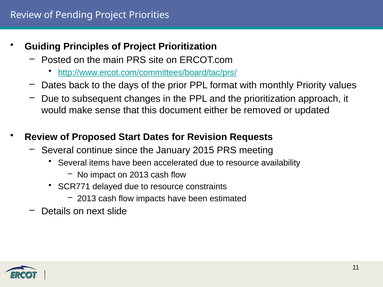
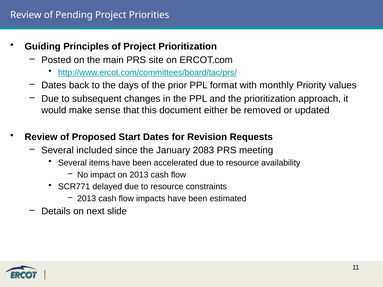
continue: continue -> included (94, 150)
2015: 2015 -> 2083 (203, 150)
